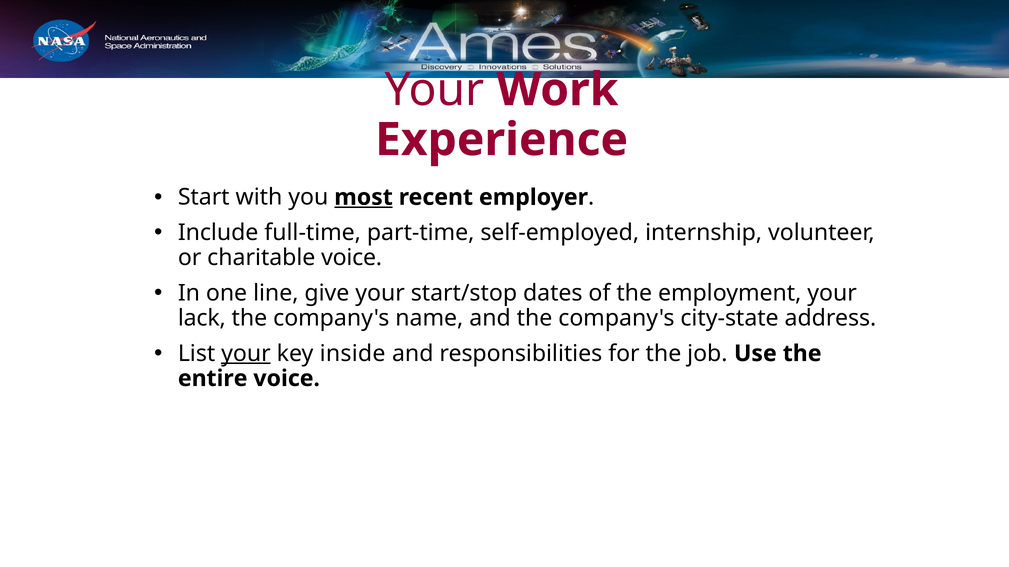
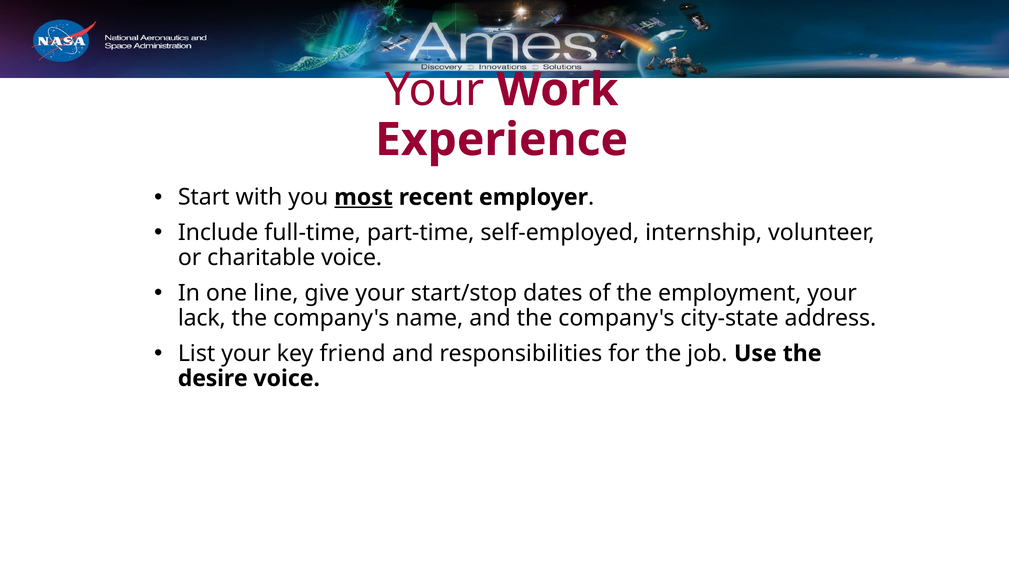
your underline: present -> none (246, 354)
inside: inside -> friend (353, 354)
entire: entire -> desire (213, 379)
